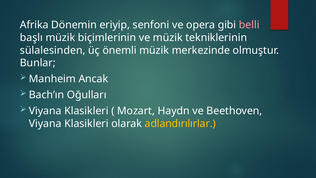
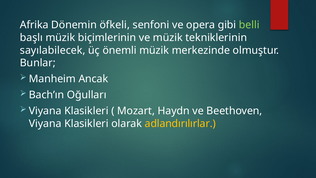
eriyip: eriyip -> öfkeli (115, 25)
belli colour: pink -> light green (249, 25)
sülalesinden: sülalesinden -> sayılabilecek (53, 50)
